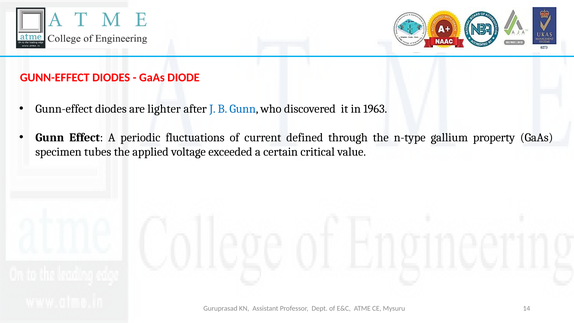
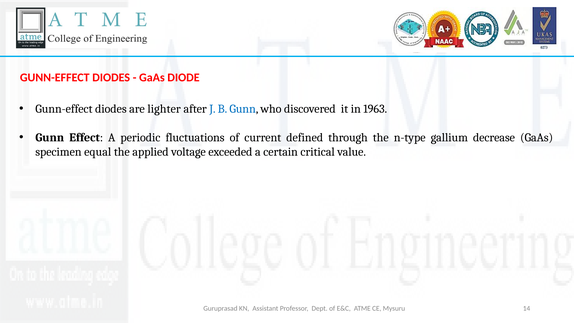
property: property -> decrease (494, 137)
tubes: tubes -> equal (98, 152)
